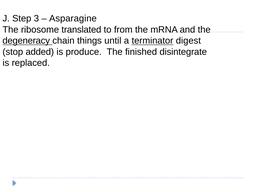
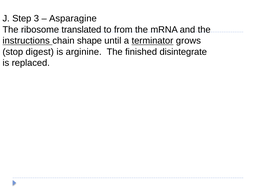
degeneracy: degeneracy -> instructions (26, 41)
things: things -> shape (89, 41)
digest: digest -> grows (188, 41)
added: added -> digest (40, 52)
produce: produce -> arginine (84, 52)
